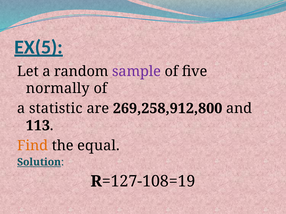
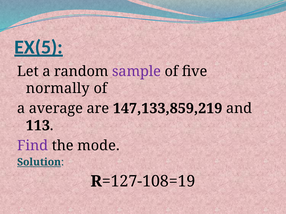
statistic: statistic -> average (56, 109)
269,258,912,800: 269,258,912,800 -> 147,133,859,219 (168, 109)
Find colour: orange -> purple (33, 146)
equal: equal -> mode (99, 146)
